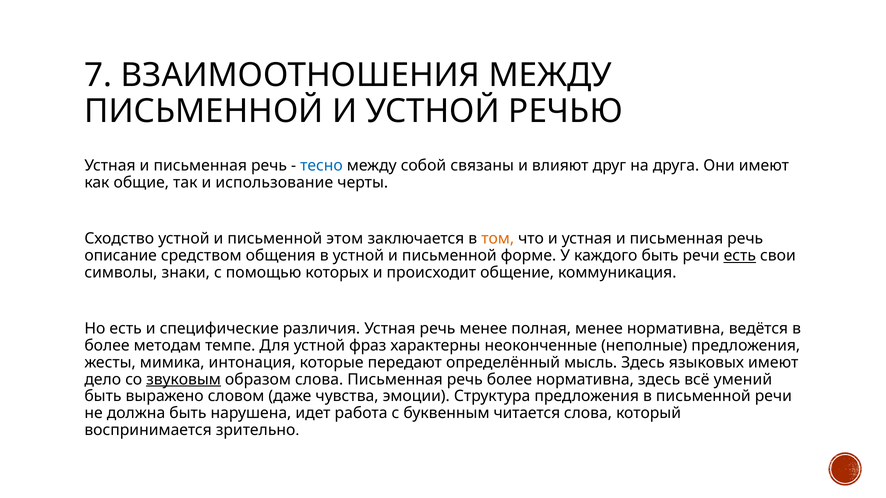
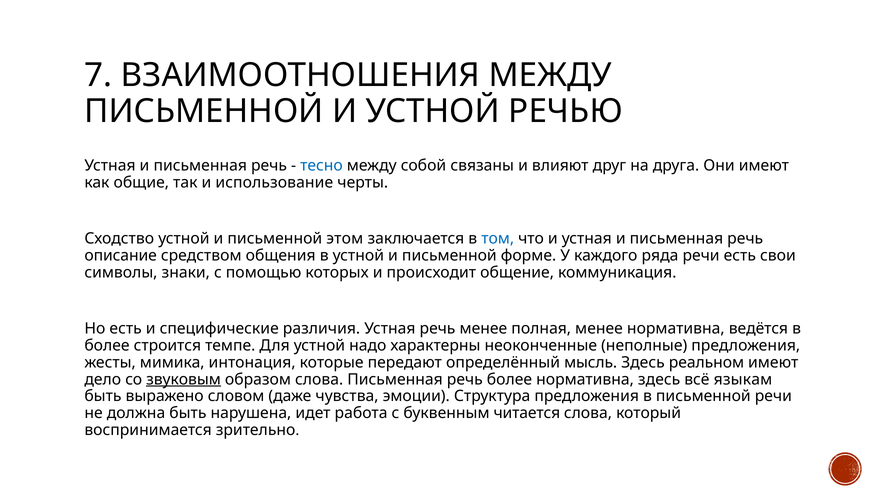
том colour: orange -> blue (498, 239)
каждого быть: быть -> ряда (660, 256)
есть underline: present -> none (740, 256)
методам: методам -> строится (167, 346)
фраз: фраз -> надо (368, 346)
языковых: языковых -> реальном (706, 363)
умений: умений -> языкам (743, 380)
